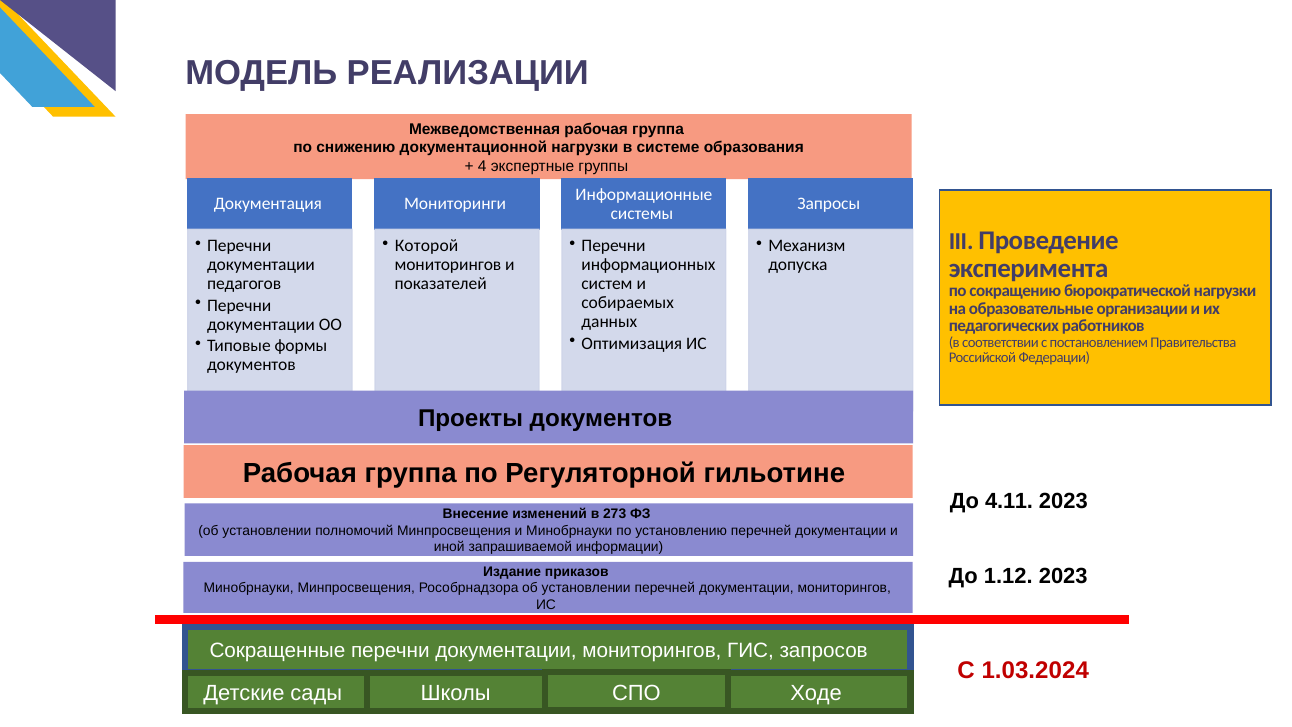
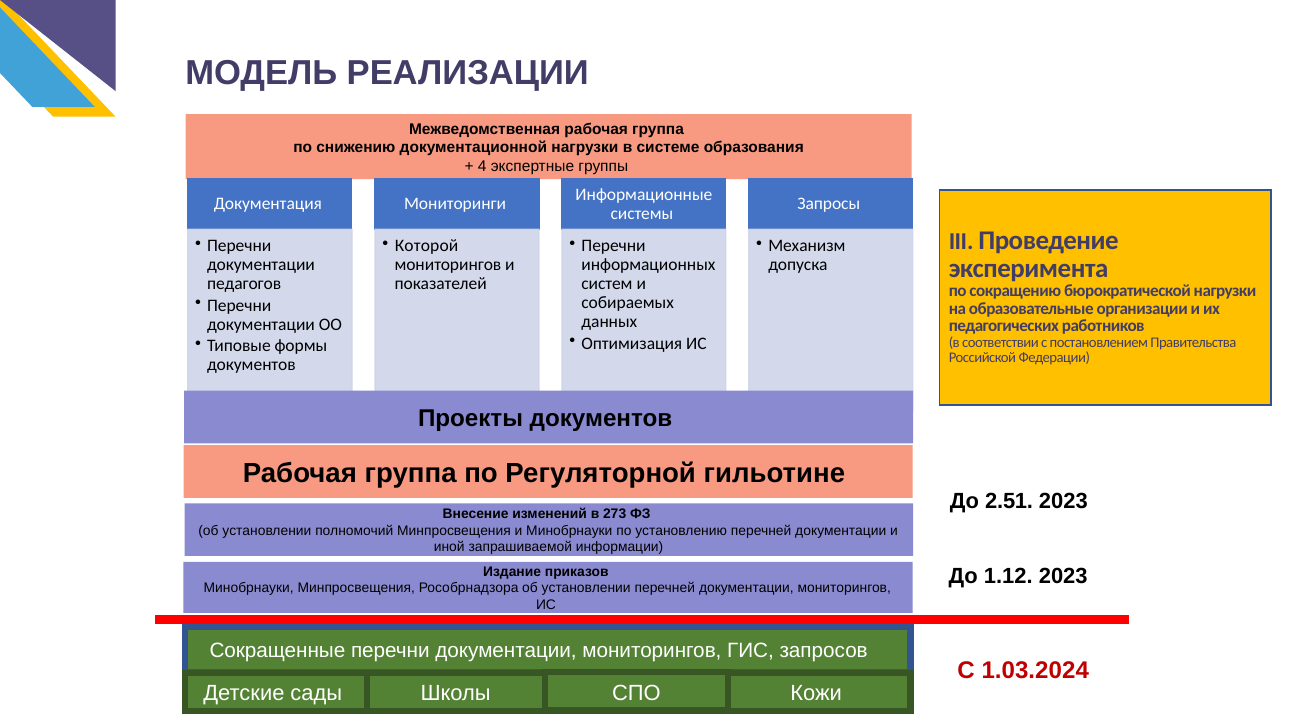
4.11: 4.11 -> 2.51 (1009, 501)
Ходе: Ходе -> Кожи (816, 693)
